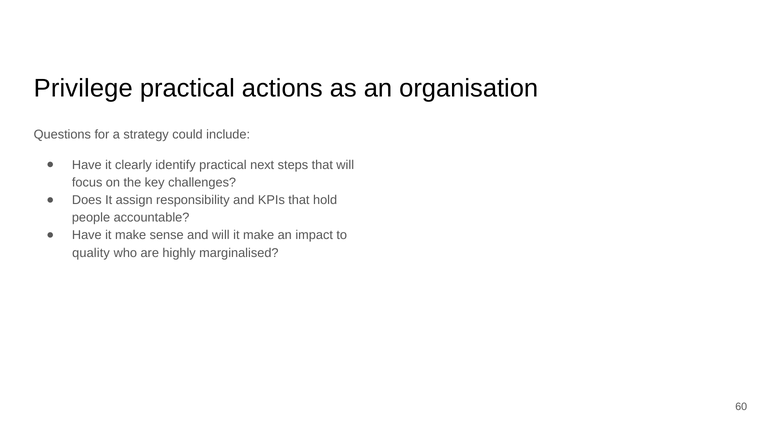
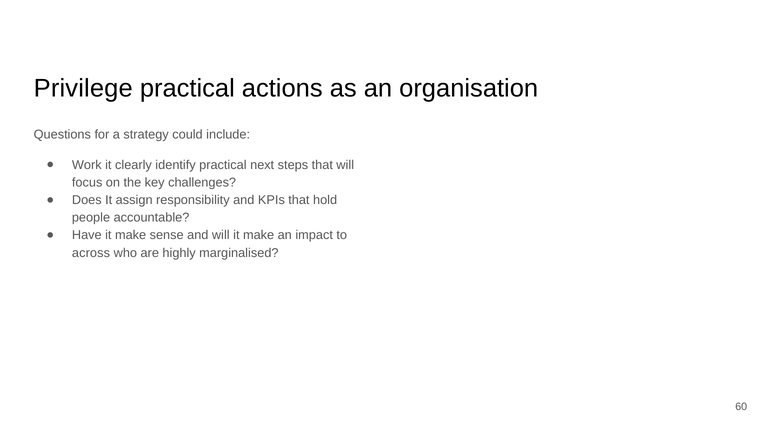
Have: Have -> Work (87, 165)
quality: quality -> across (91, 253)
